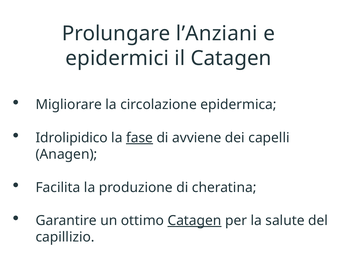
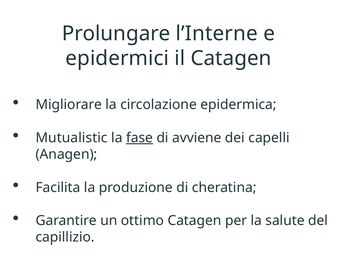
l’Anziani: l’Anziani -> l’Interne (217, 34)
Idrolipidico: Idrolipidico -> Mutualistic (72, 138)
Catagen underline: present -> none (195, 221)
